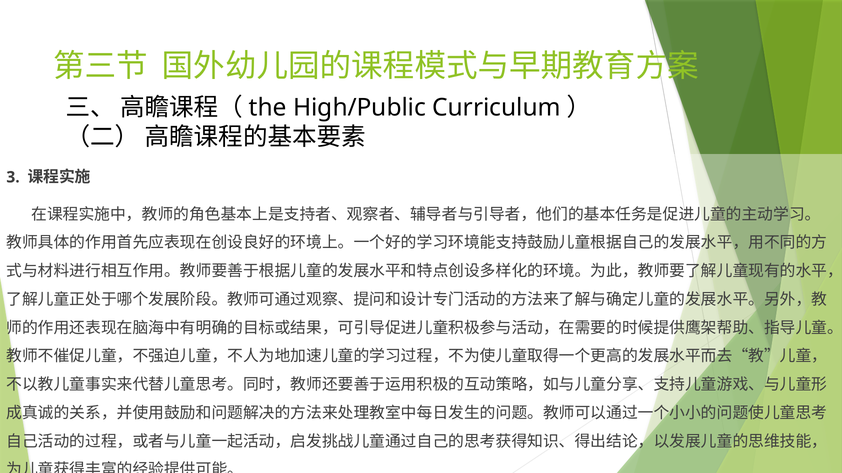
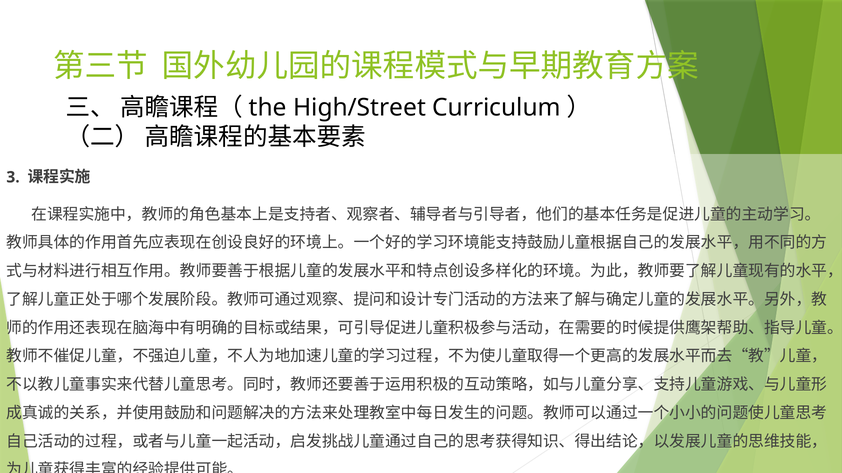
High/Public: High/Public -> High/Street (359, 108)
